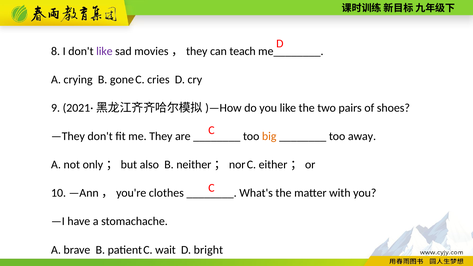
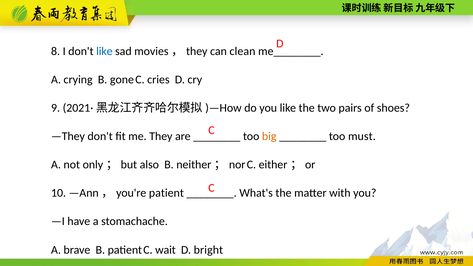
like colour: purple -> blue (104, 51)
teach: teach -> clean (242, 51)
away: away -> must (362, 136)
—Ann，you're clothes: clothes -> patient (166, 193)
